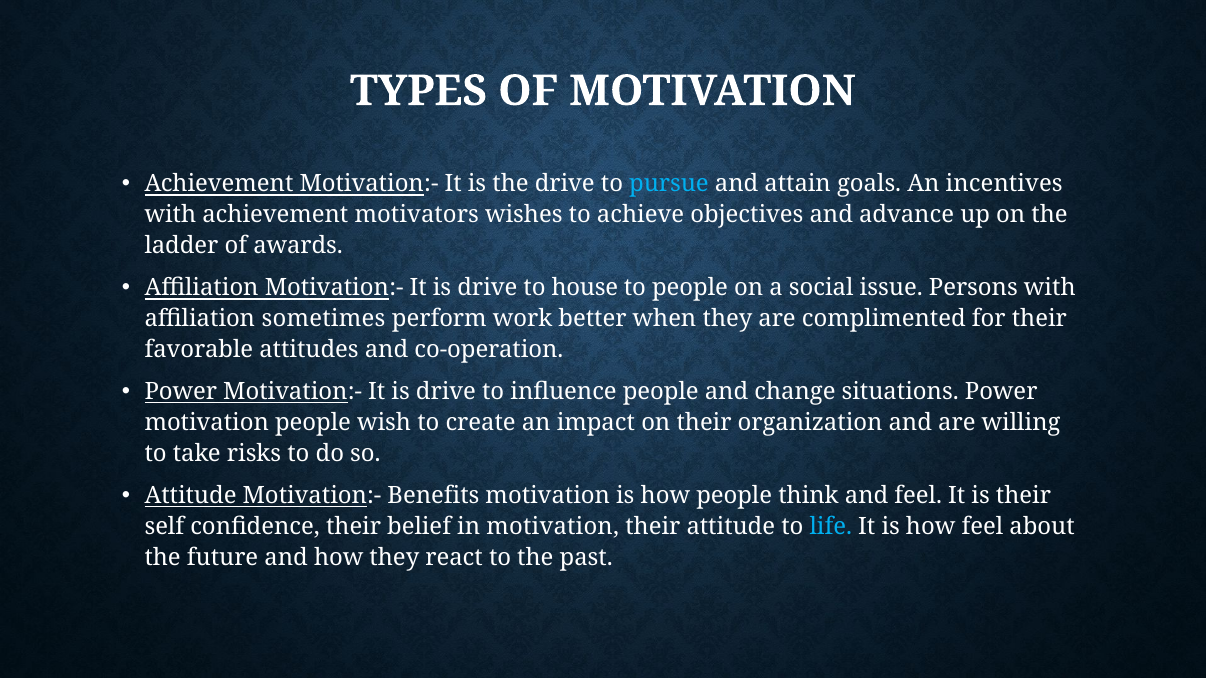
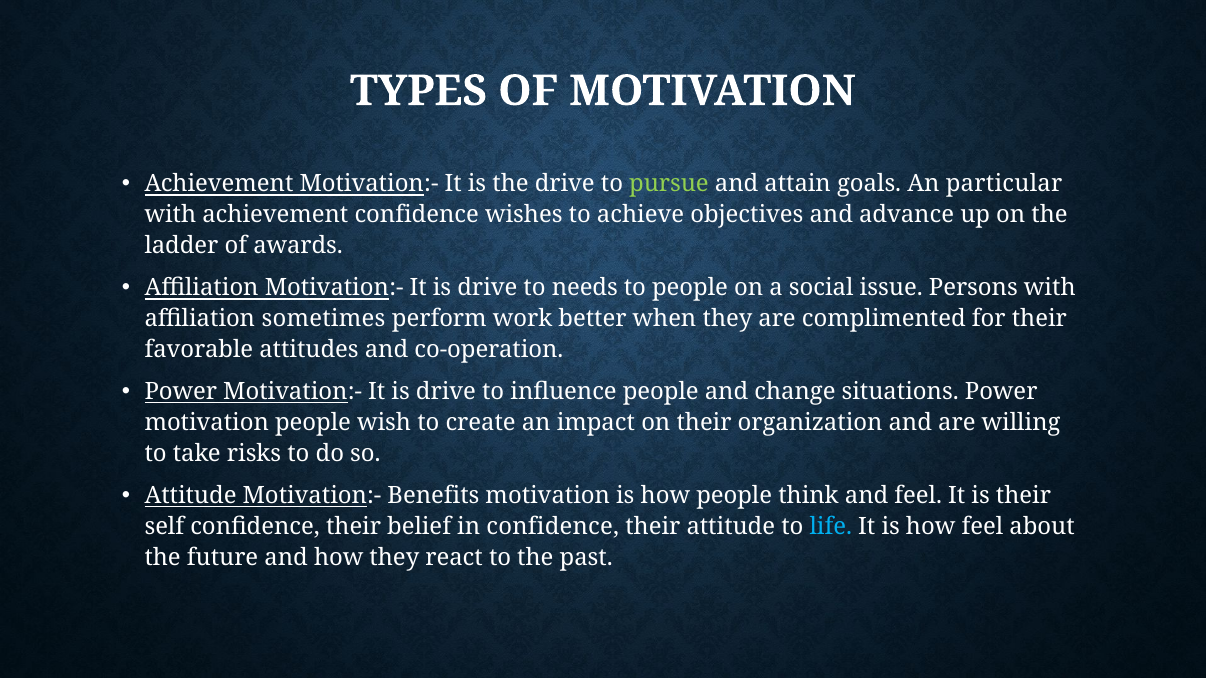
pursue colour: light blue -> light green (669, 184)
incentives: incentives -> particular (1004, 184)
achievement motivators: motivators -> confidence (417, 215)
house: house -> needs (585, 288)
in motivation: motivation -> confidence (553, 527)
